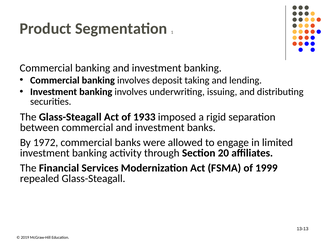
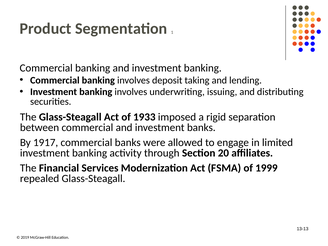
72: 72 -> 17 (51, 142)
